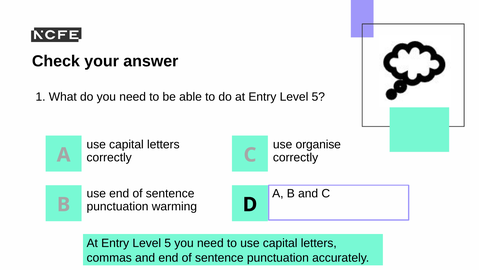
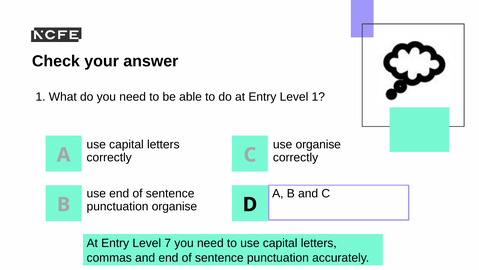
5: 5 -> 1 (318, 97)
punctuation warming: warming -> organise (174, 206)
5: 5 -> 7 (168, 243)
